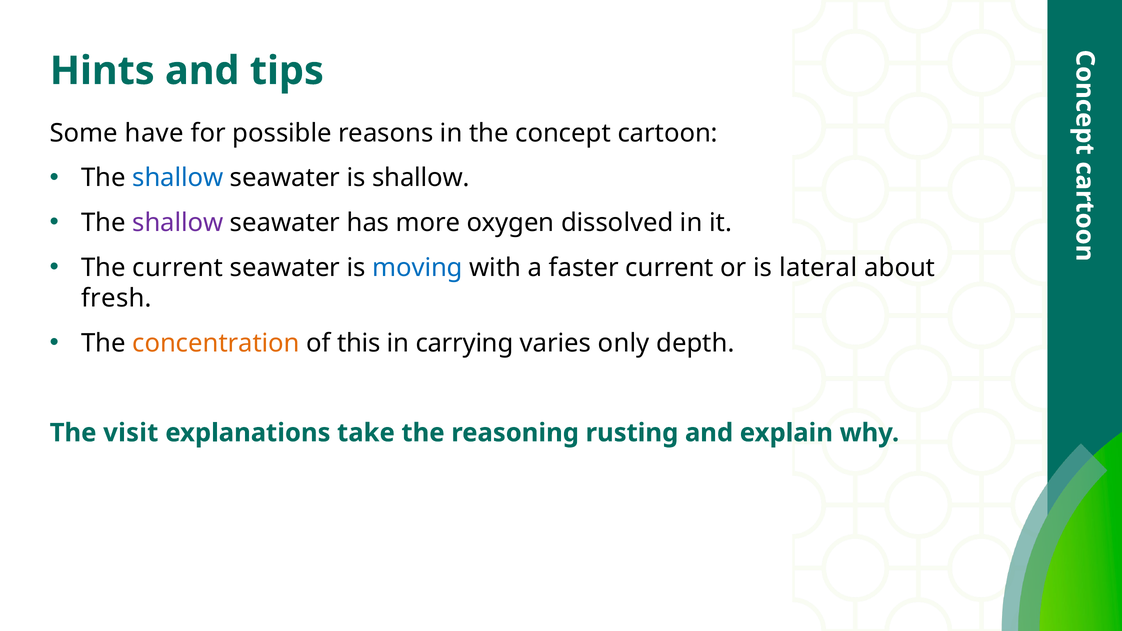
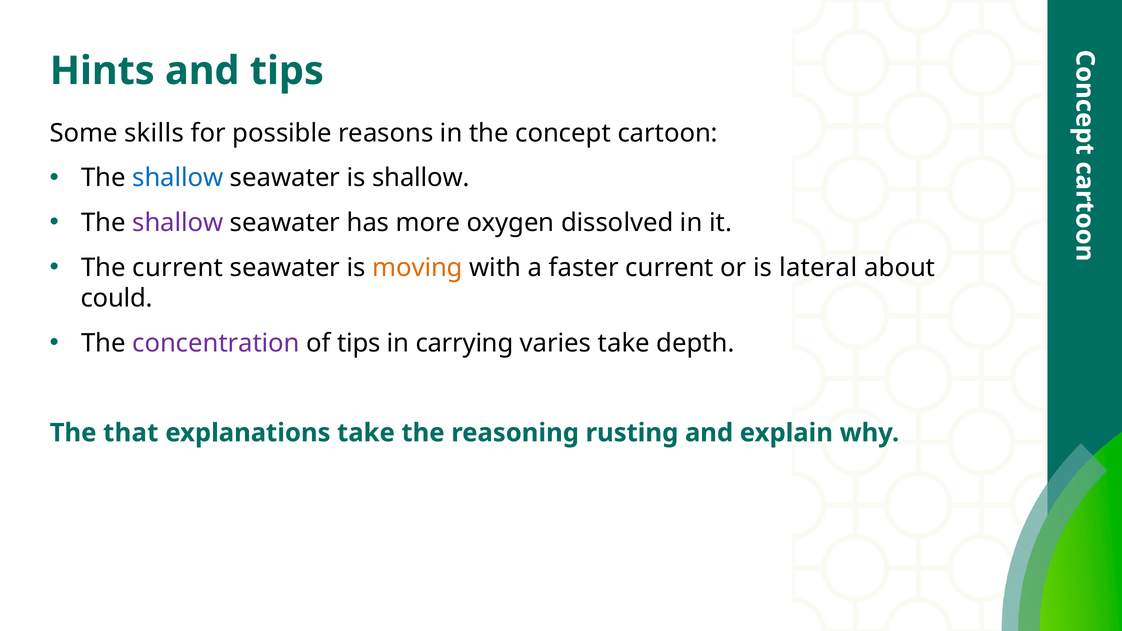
have: have -> skills (154, 133)
moving colour: blue -> orange (417, 268)
fresh: fresh -> could (117, 298)
concentration colour: orange -> purple (216, 343)
of this: this -> tips (359, 343)
varies only: only -> take (624, 343)
visit: visit -> that (131, 433)
